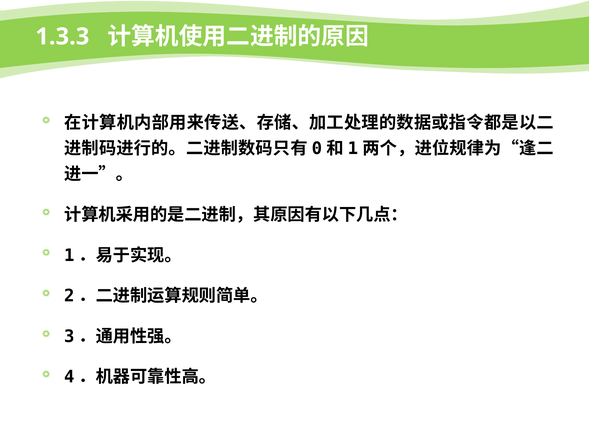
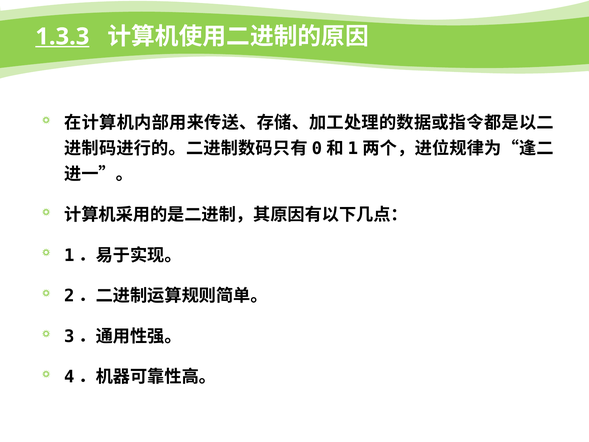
1.3.3 underline: none -> present (62, 37)
